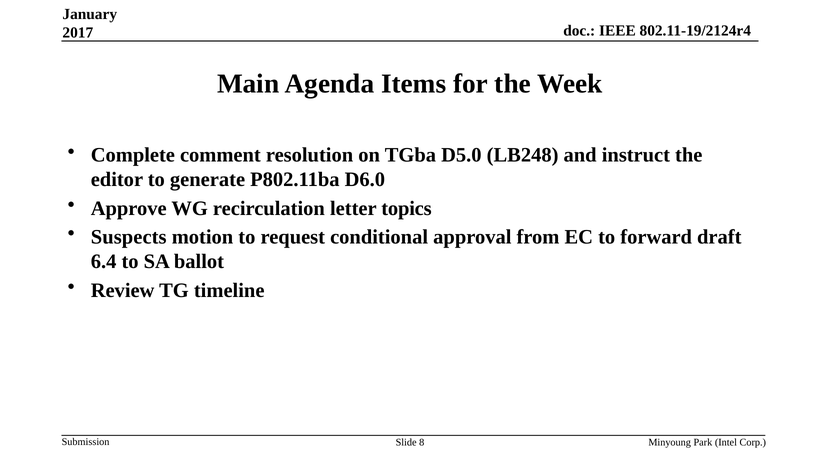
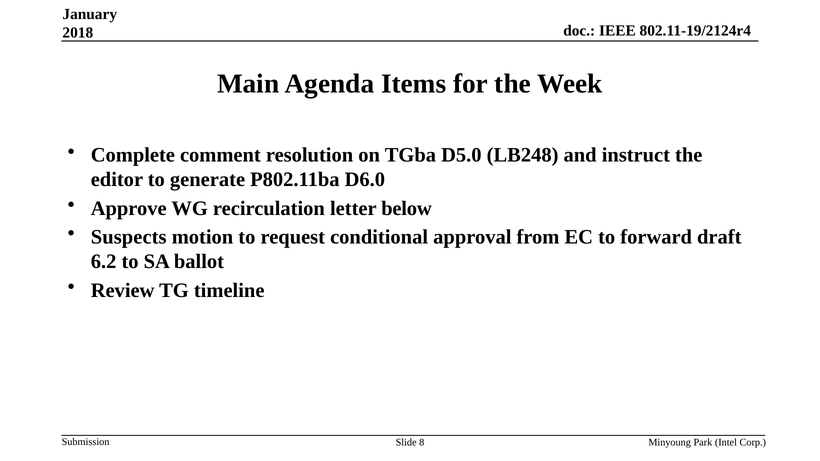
2017: 2017 -> 2018 (78, 33)
topics: topics -> below (406, 209)
6.4: 6.4 -> 6.2 (104, 262)
